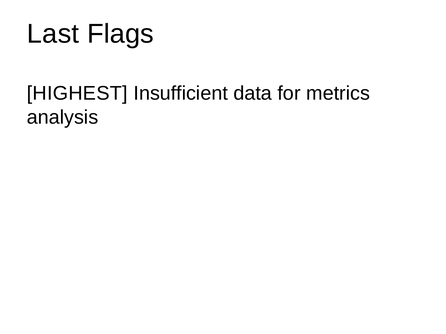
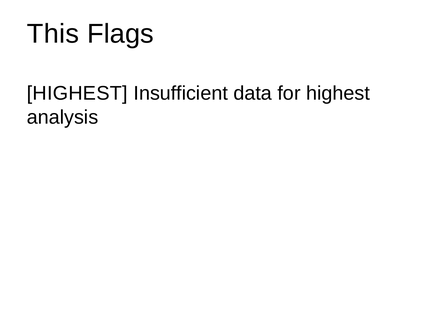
Last: Last -> This (53, 34)
for metrics: metrics -> highest (338, 94)
